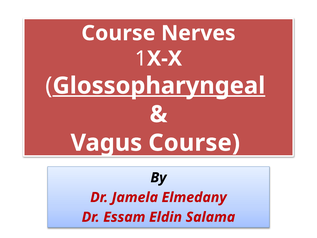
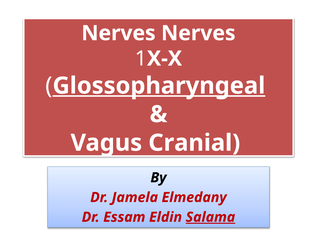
Course: Course -> Nerves (118, 33)
Vagus Course: Course -> Cranial (194, 143)
Salama underline: none -> present (210, 217)
